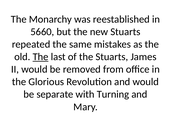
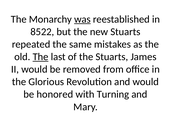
was underline: none -> present (82, 19)
5660: 5660 -> 8522 (42, 32)
separate: separate -> honored (55, 94)
